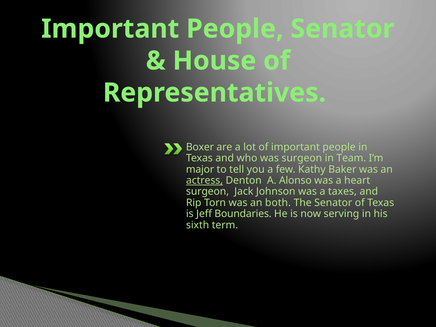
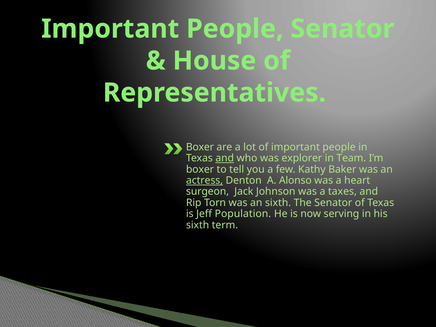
and underline: none -> present (225, 158)
was surgeon: surgeon -> explorer (302, 158)
major: major -> boxer (200, 169)
an both: both -> sixth (278, 203)
Boundaries: Boundaries -> Population (243, 214)
